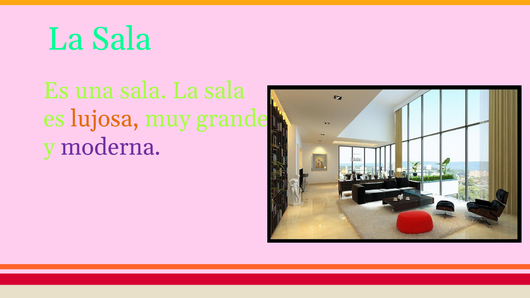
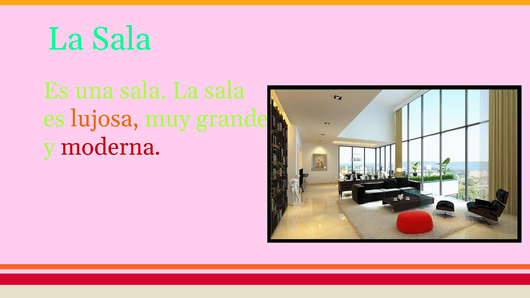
moderna colour: purple -> red (111, 147)
